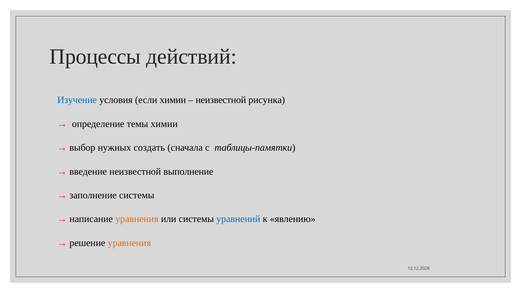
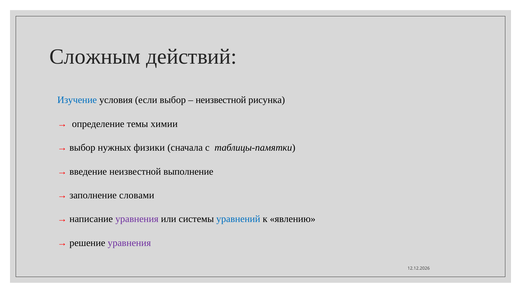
Процессы: Процессы -> Сложным (95, 57)
если химии: химии -> выбор (173, 100)
создать: создать -> физики (149, 148)
заполнение системы: системы -> словами (137, 195)
уравнения colour: orange -> purple (137, 219)
уравнения colour: orange -> purple (129, 243)
